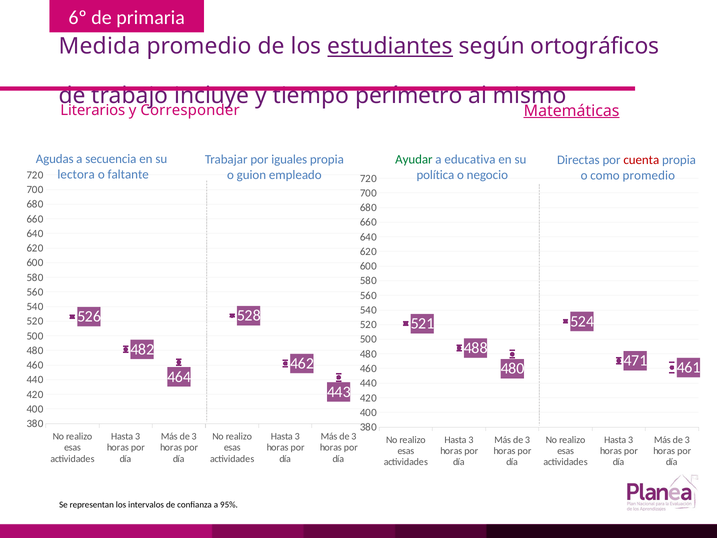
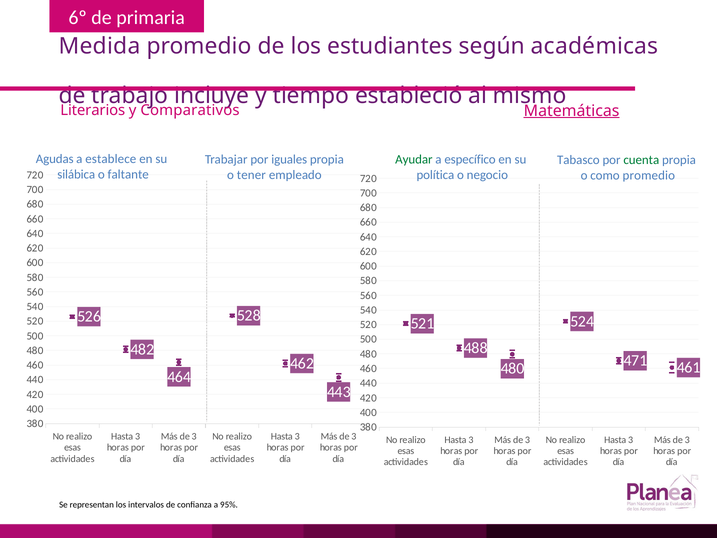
estudiantes underline: present -> none (390, 46)
ortográficos: ortográficos -> académicas (595, 46)
perímetro: perímetro -> estableció (409, 96)
Corresponder: Corresponder -> Comparativos (190, 110)
secuencia: secuencia -> establece (111, 159)
educativa: educativa -> específico (470, 159)
Directas: Directas -> Tabasco (578, 160)
cuenta colour: red -> green (641, 160)
lectora: lectora -> silábica (76, 174)
guion: guion -> tener (251, 175)
